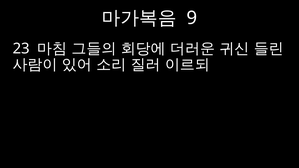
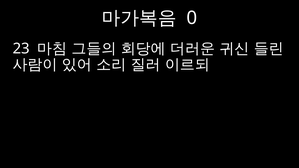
9: 9 -> 0 (192, 18)
